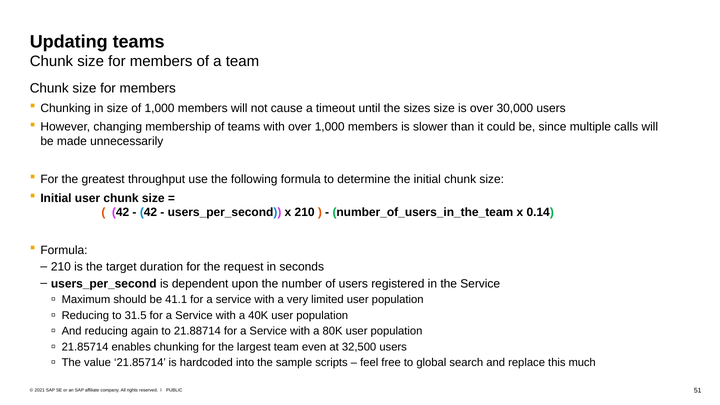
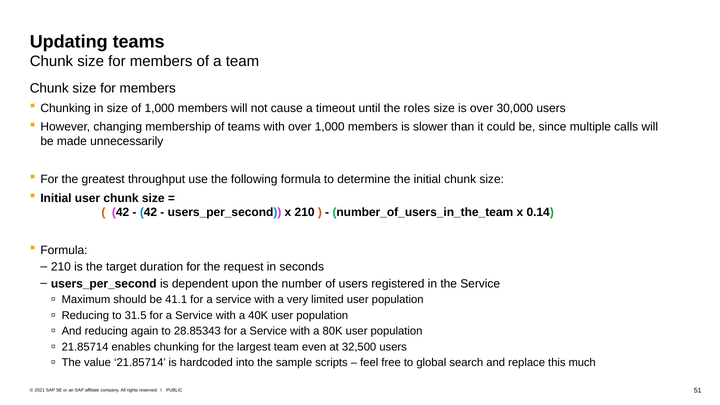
sizes: sizes -> roles (417, 108)
21.88714: 21.88714 -> 28.85343 (197, 331)
